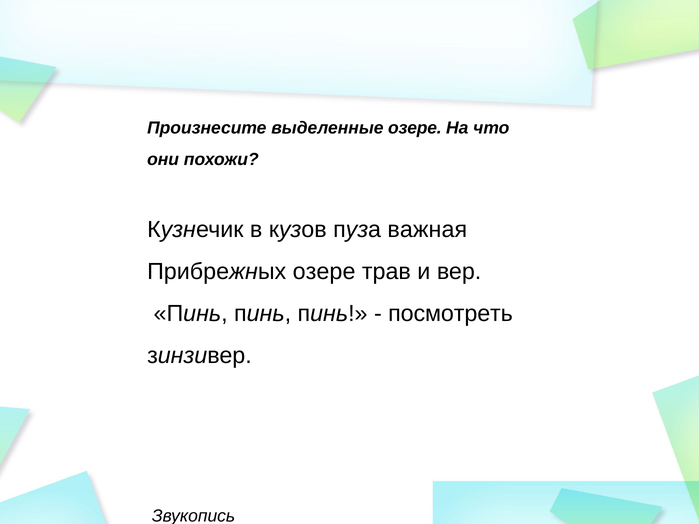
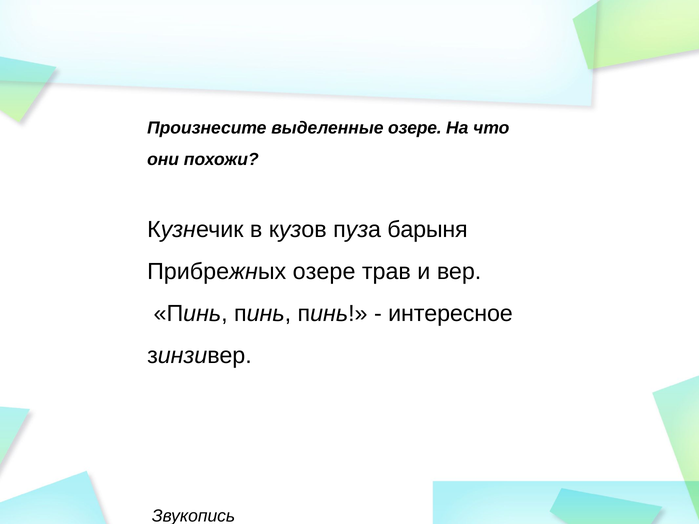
важная: важная -> барыня (427, 230)
посмотреть: посмотреть -> интересное (451, 314)
